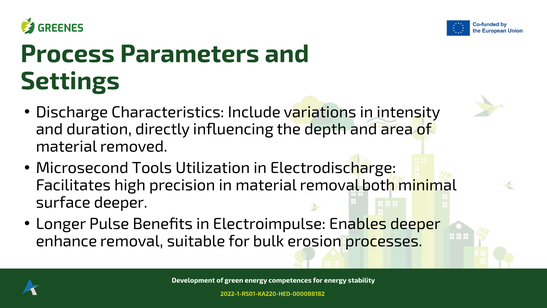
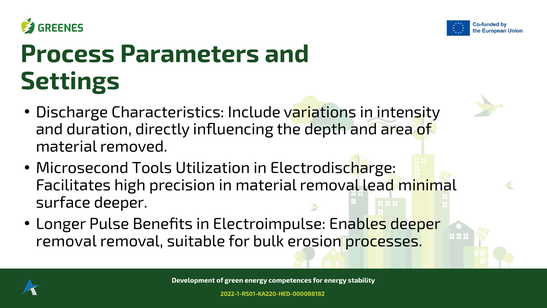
both: both -> lead (378, 185)
enhance: enhance -> removal (66, 241)
